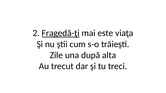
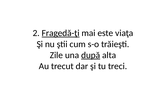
după underline: none -> present (91, 55)
